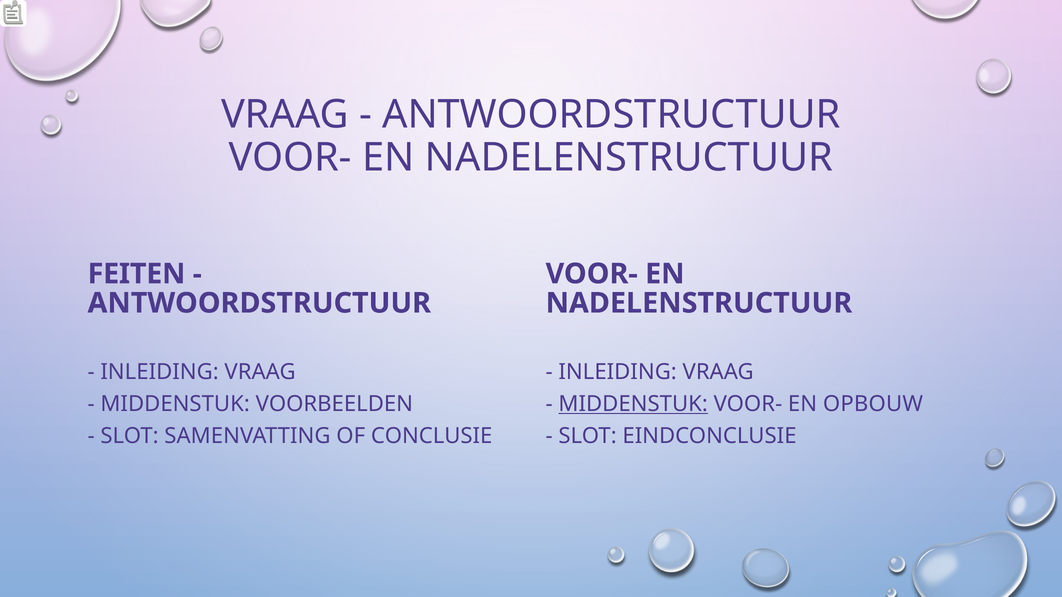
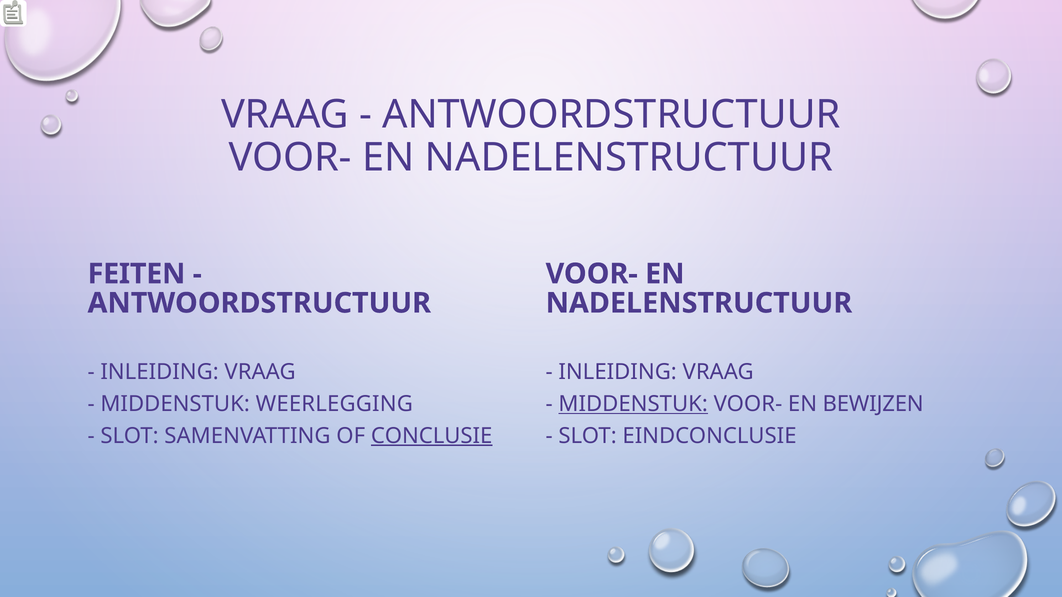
VOORBEELDEN: VOORBEELDEN -> WEERLEGGING (334, 404)
OPBOUW: OPBOUW -> BEWIJZEN (873, 404)
CONCLUSIE underline: none -> present (432, 436)
